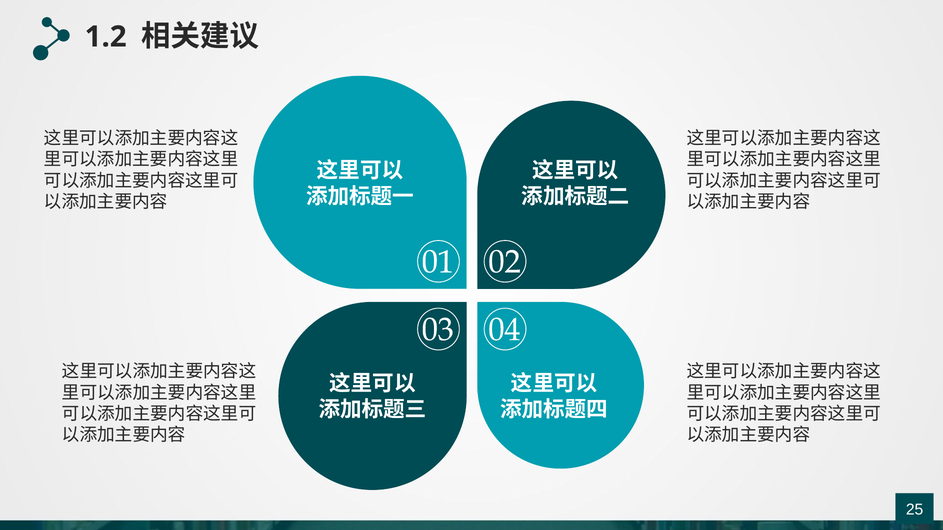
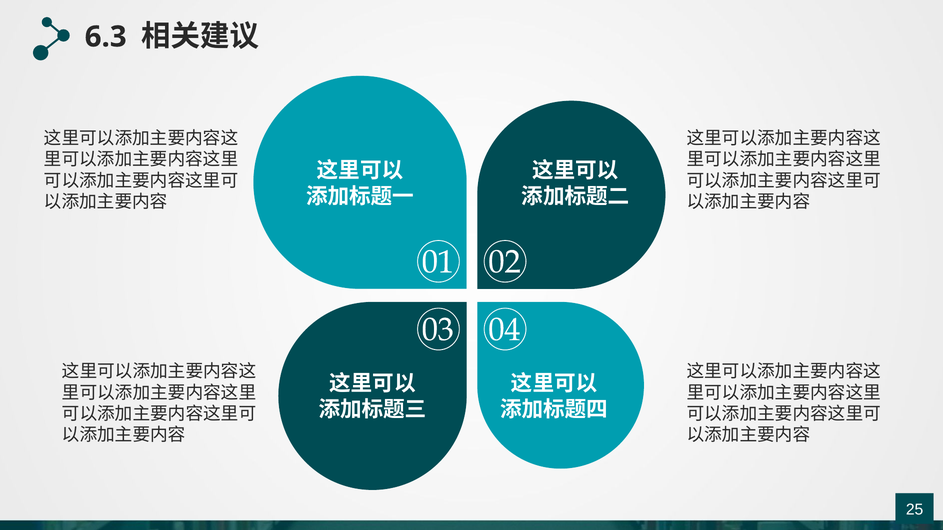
1.2: 1.2 -> 6.3 (106, 37)
